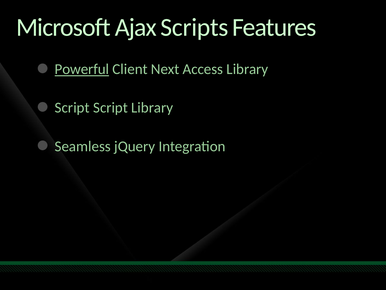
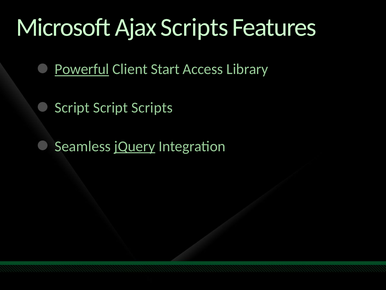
Next: Next -> Start (165, 69)
Script Library: Library -> Scripts (152, 108)
jQuery underline: none -> present (135, 146)
